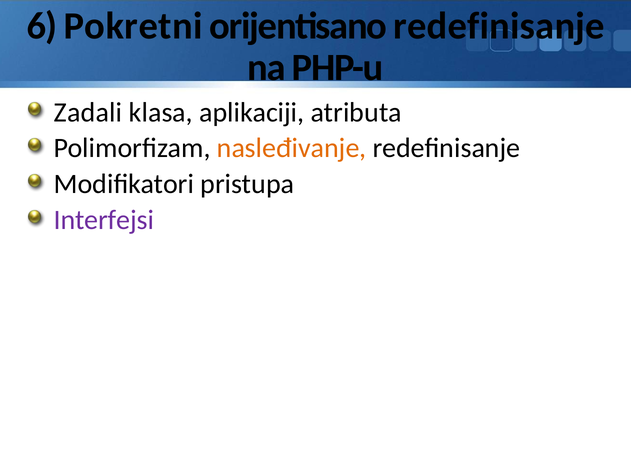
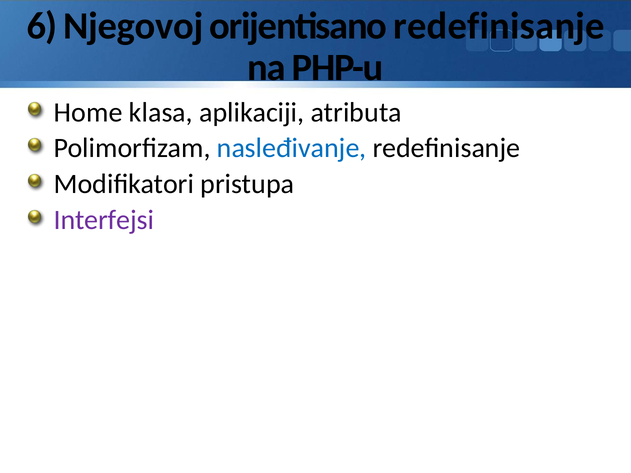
Pokretni: Pokretni -> Njegovoj (133, 26)
Zadali: Zadali -> Home (88, 112)
nasleđivanje colour: orange -> blue (292, 148)
